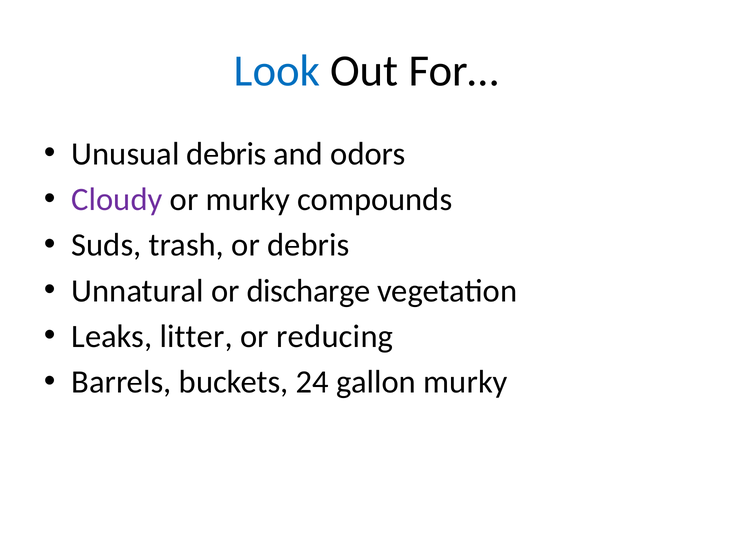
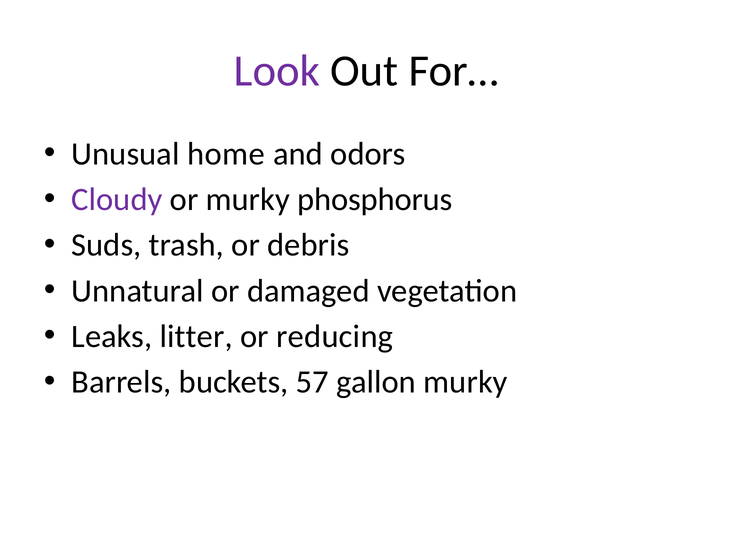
Look colour: blue -> purple (277, 71)
Unusual debris: debris -> home (226, 154)
compounds: compounds -> phosphorus (375, 199)
discharge: discharge -> damaged (308, 291)
24: 24 -> 57 (312, 382)
